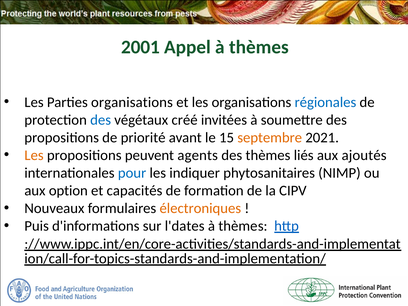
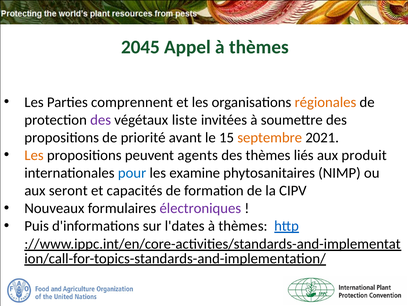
2001: 2001 -> 2045 (141, 47)
Parties organisations: organisations -> comprennent (132, 102)
régionales colour: blue -> orange (325, 102)
des colour: blue -> purple (101, 120)
créé: créé -> liste (185, 120)
ajoutés: ajoutés -> produit (364, 155)
indiquer: indiquer -> examine (195, 173)
option: option -> seront (68, 191)
électroniques colour: orange -> purple (200, 208)
